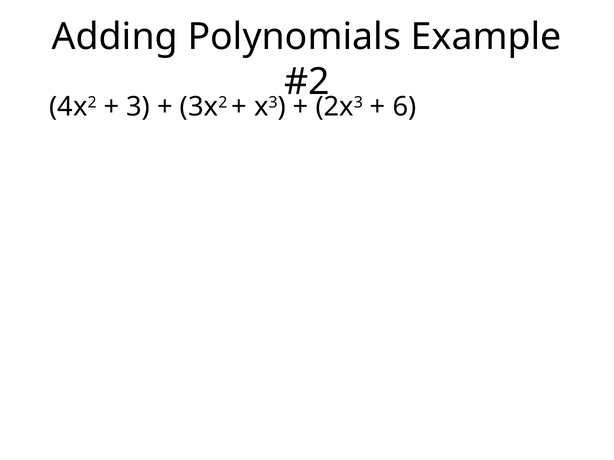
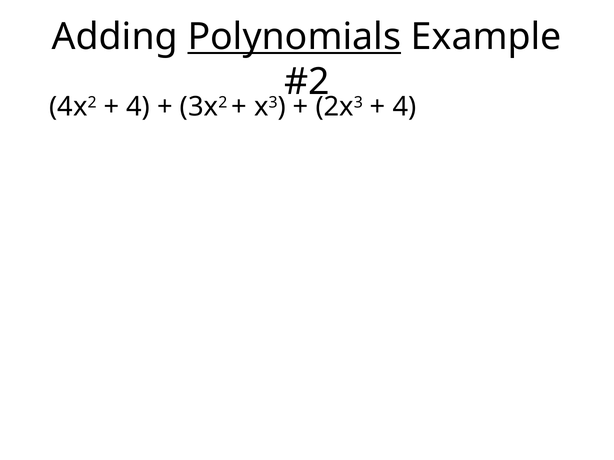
Polynomials underline: none -> present (294, 37)
3: 3 -> 4 (138, 107)
6: 6 -> 4 (405, 107)
